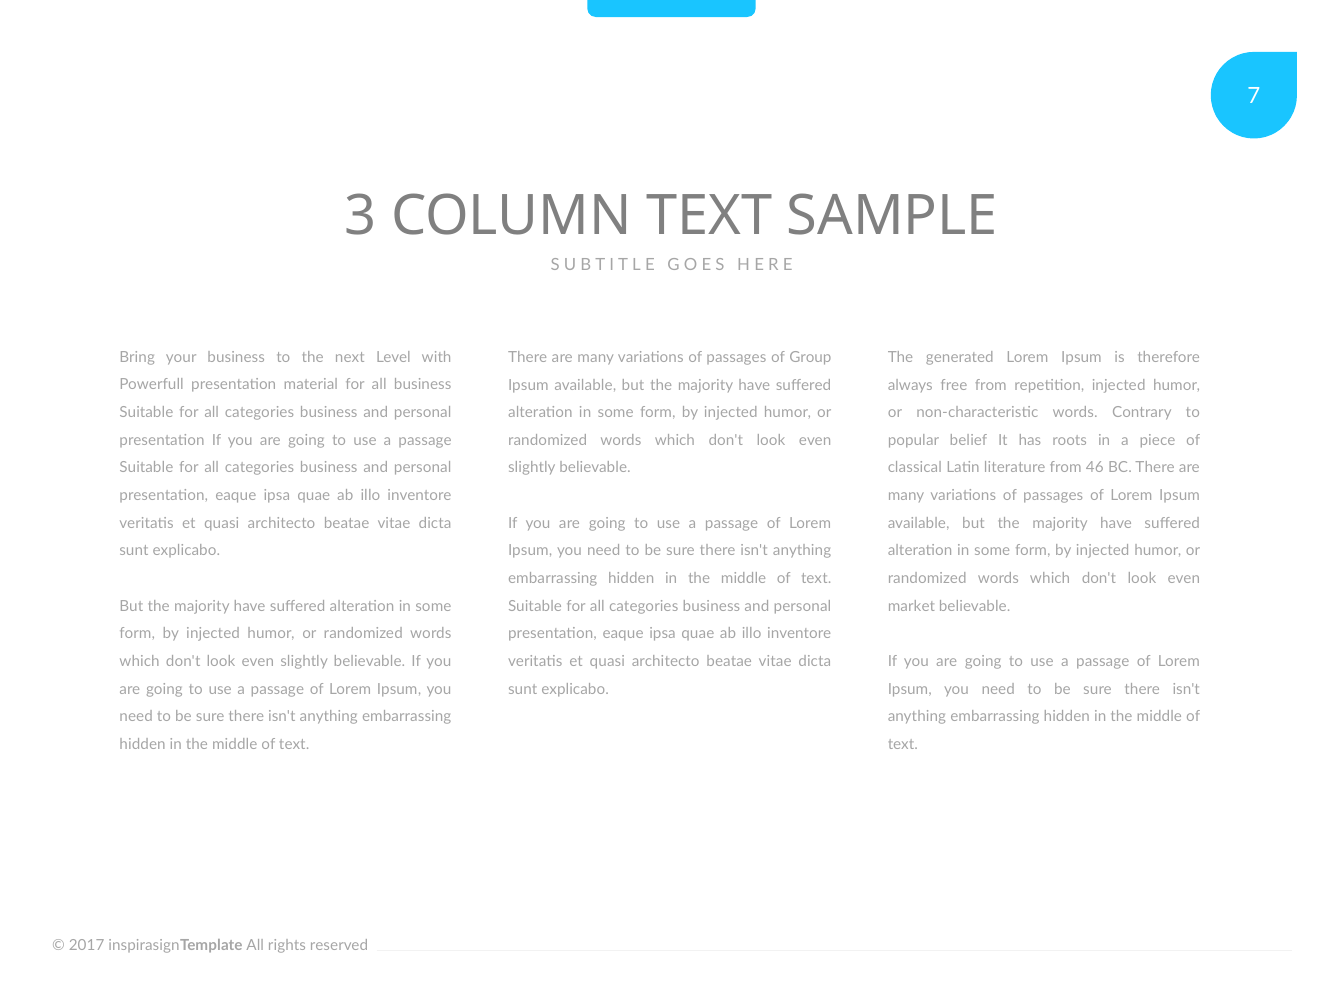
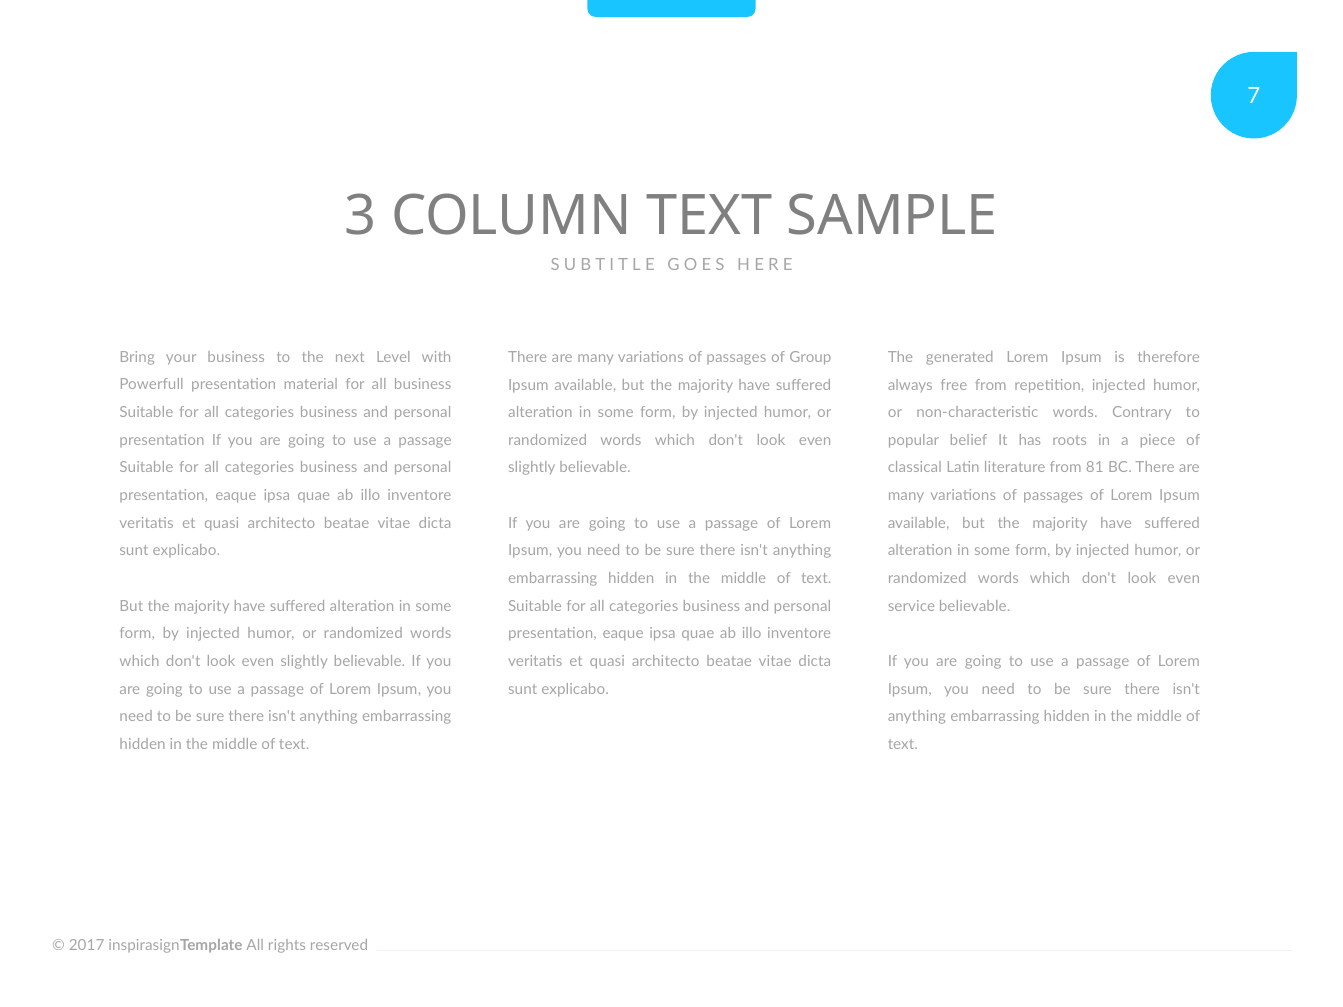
46: 46 -> 81 (1095, 468)
market: market -> service (911, 606)
